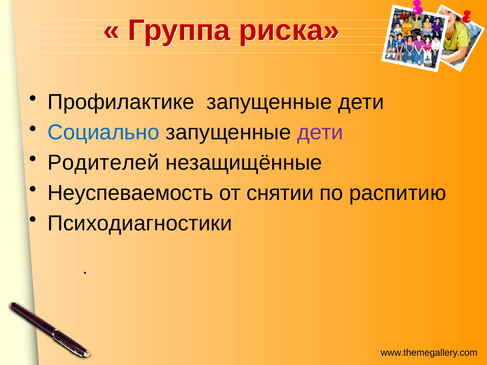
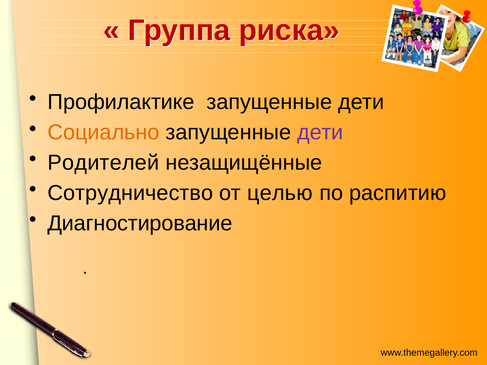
Социально colour: blue -> orange (104, 132)
Неуспеваемость: Неуспеваемость -> Сотрудничество (130, 193)
снятии: снятии -> целью (280, 193)
Психодиагностики: Психодиагностики -> Диагностирование (140, 223)
